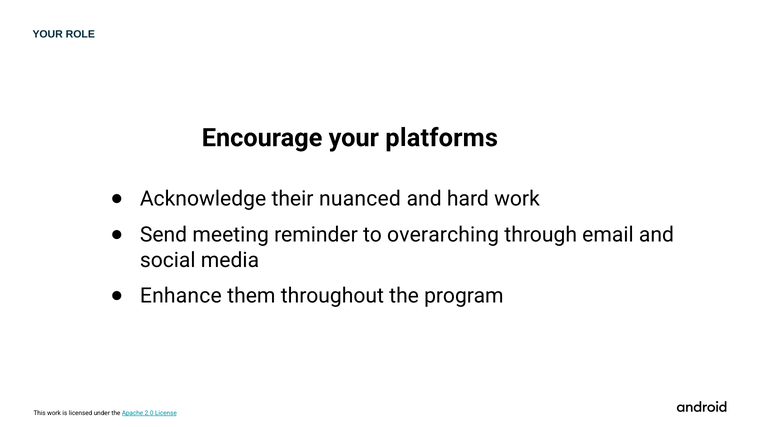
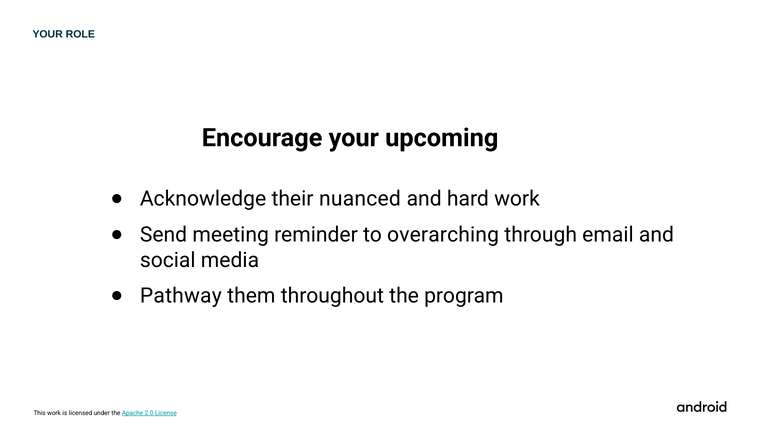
platforms: platforms -> upcoming (442, 138)
Enhance: Enhance -> Pathway (181, 296)
